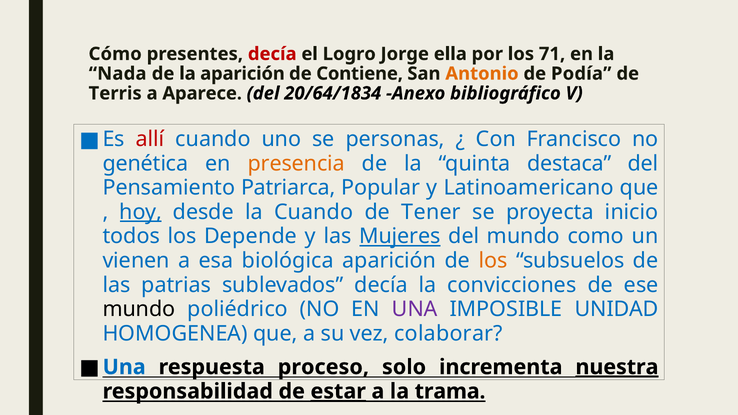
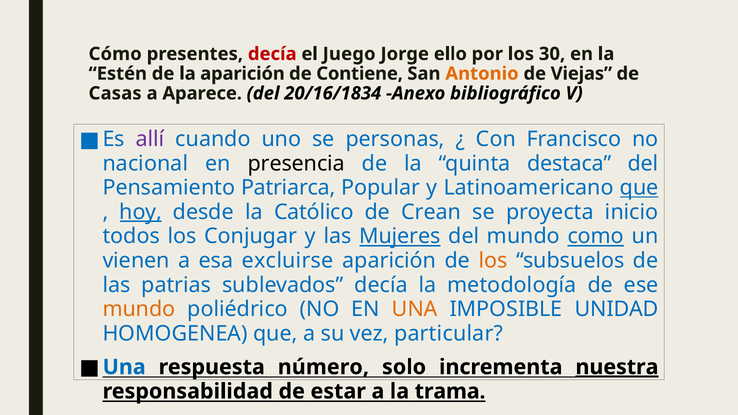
Logro: Logro -> Juego (349, 54)
ella: ella -> ello (450, 54)
71: 71 -> 30 (552, 54)
Nada: Nada -> Estén (118, 74)
Podía: Podía -> Viejas (581, 74)
Terris: Terris -> Casas (115, 93)
20/64/1834: 20/64/1834 -> 20/16/1834 (333, 93)
allí colour: red -> purple (150, 139)
genética: genética -> nacional (145, 164)
presencia colour: orange -> black (296, 164)
que underline: none -> present (639, 188)
la Cuando: Cuando -> Católico (314, 212)
Tener: Tener -> Crean (431, 212)
Depende: Depende -> Conjugar (251, 236)
como underline: none -> present (596, 236)
biológica: biológica -> excluirse (288, 261)
convicciones: convicciones -> metodología (512, 285)
mundo colour: black -> orange (139, 309)
UNA colour: purple -> orange (415, 309)
colaborar: colaborar -> particular (449, 334)
proceso: proceso -> número (323, 367)
estar underline: present -> none (338, 391)
